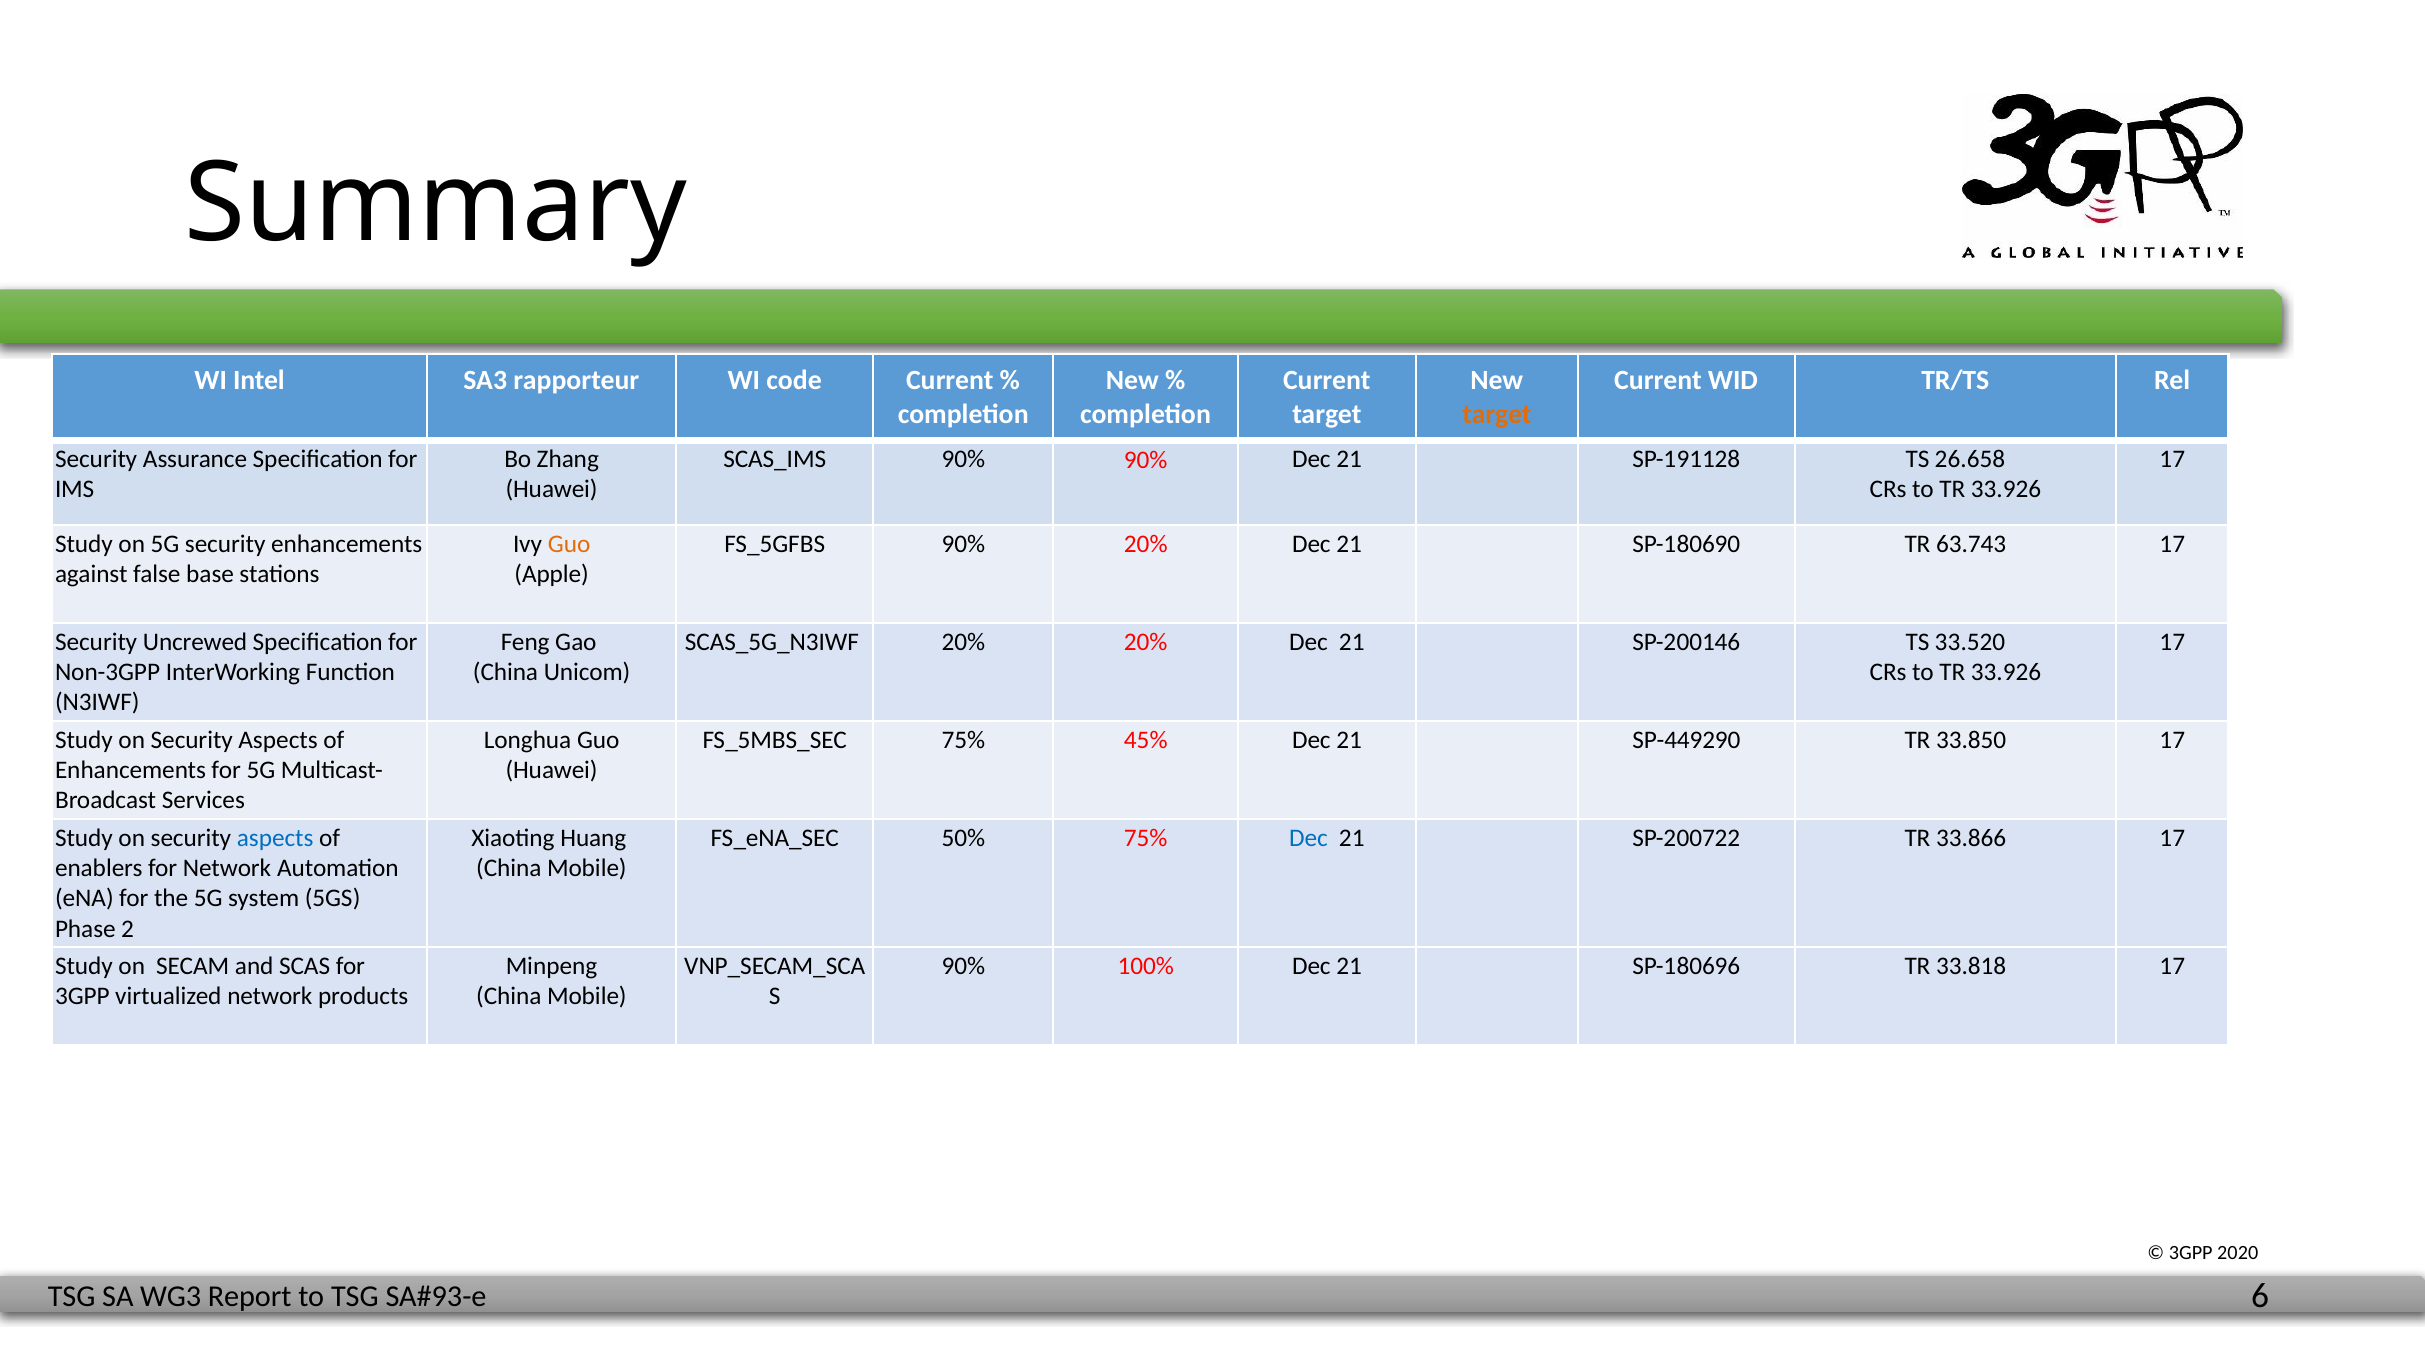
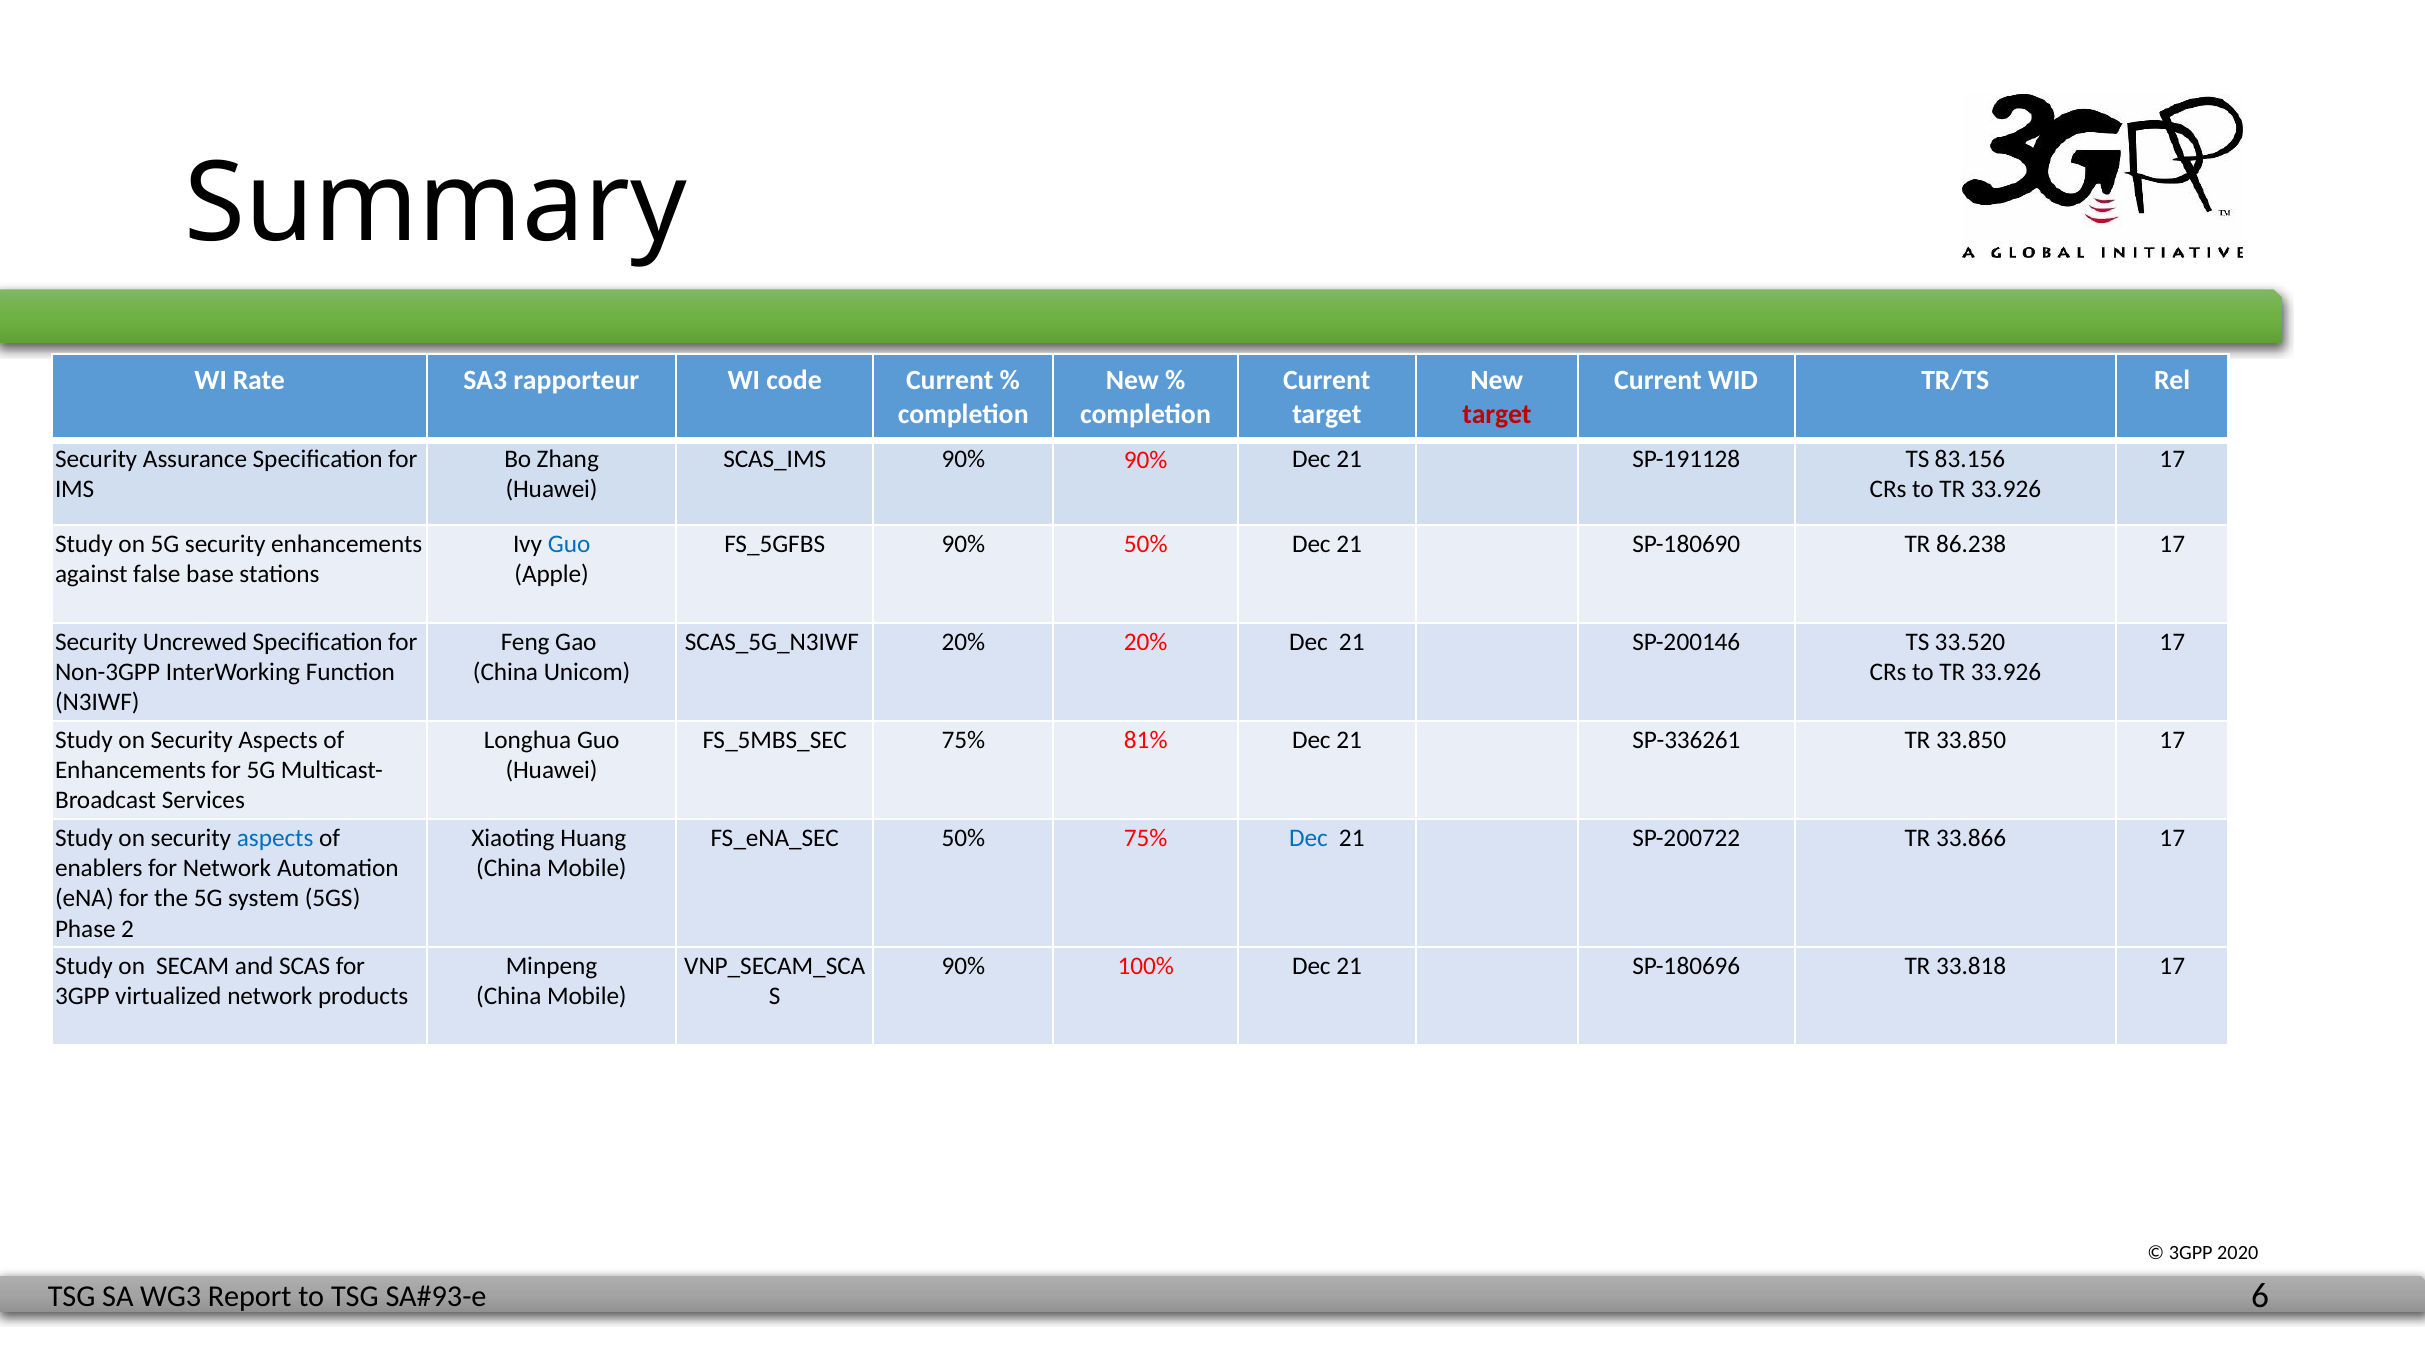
Intel: Intel -> Rate (259, 380)
target colour: orange -> red (1497, 415)
26.658: 26.658 -> 83.156 (1970, 459)
Guo colour: orange -> blue (569, 544)
90% 20%: 20% -> 50% (1146, 545)
63.743: 63.743 -> 86.238 (1971, 544)
45%: 45% -> 81% (1146, 740)
SP-449290: SP-449290 -> SP-336261 (1686, 740)
